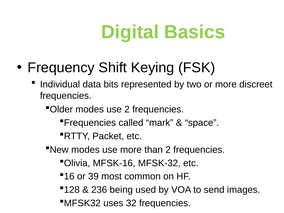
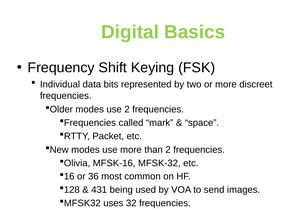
39: 39 -> 36 (93, 176)
236: 236 -> 431 (99, 190)
